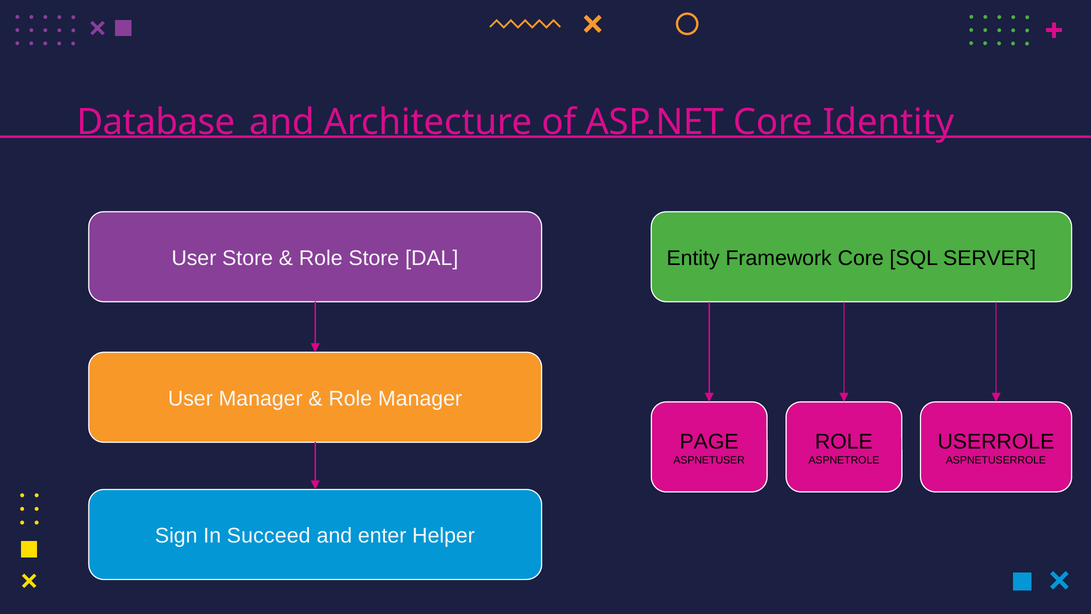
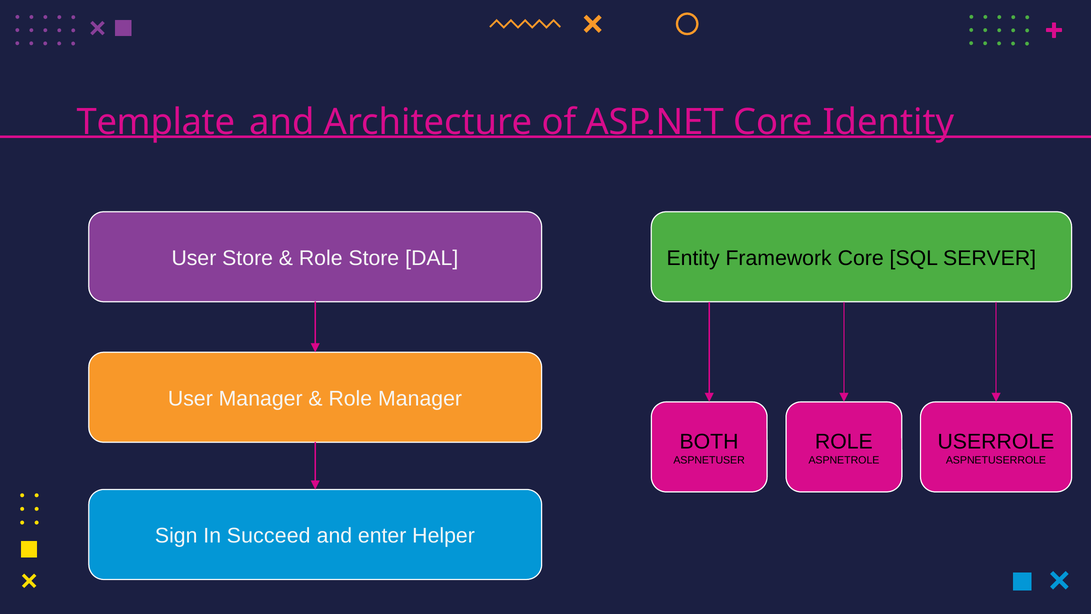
Database: Database -> Template (156, 122)
PAGE: PAGE -> BOTH (709, 442)
